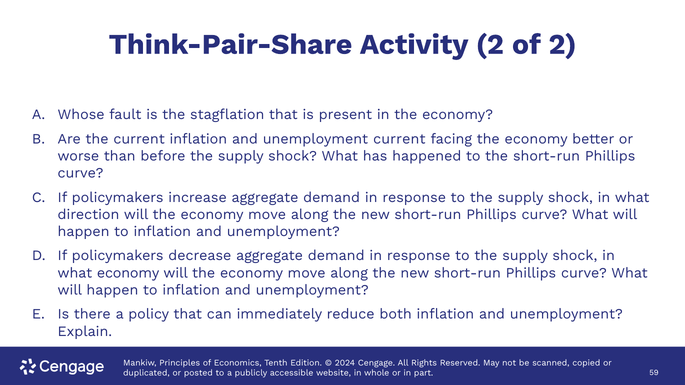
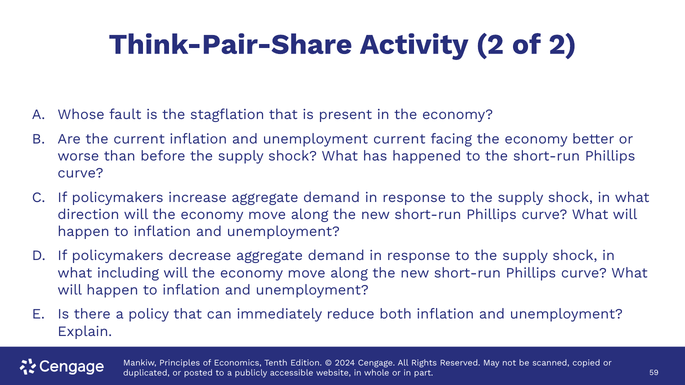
what economy: economy -> including (128, 273)
